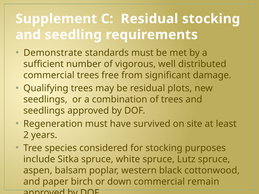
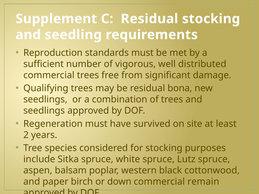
Demonstrate: Demonstrate -> Reproduction (53, 53)
plots: plots -> bona (180, 88)
